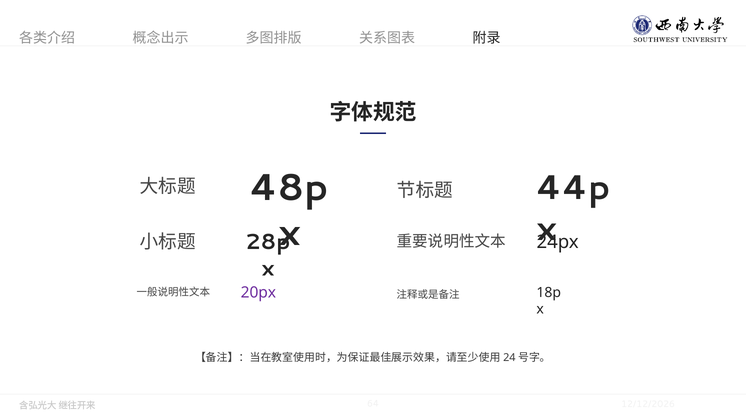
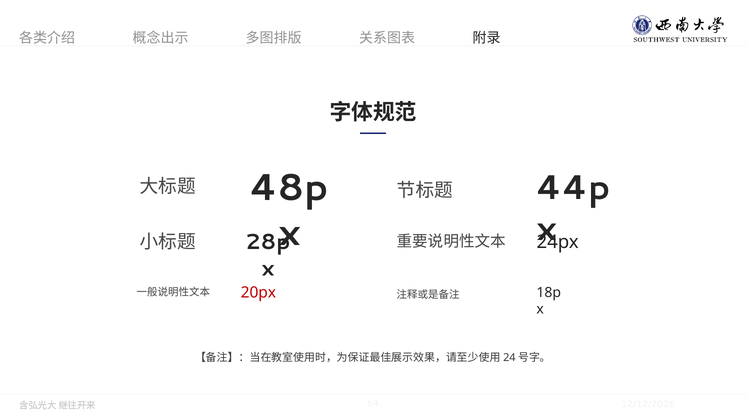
20px colour: purple -> red (258, 292)
